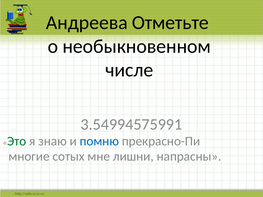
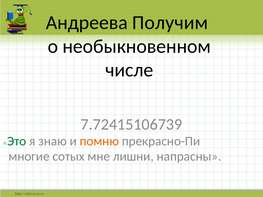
Отметьте: Отметьте -> Получим (170, 23)
3.54994575991: 3.54994575991 -> 7.72415106739 (131, 125)
помню colour: blue -> orange (99, 141)
